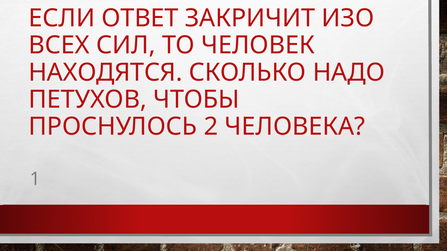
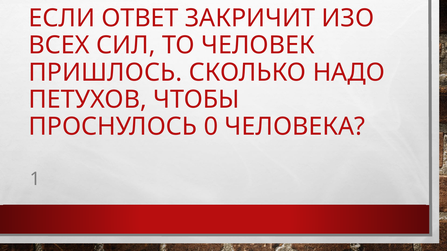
НАХОДЯТСЯ: НАХОДЯТСЯ -> ПРИШЛОСЬ (105, 73)
2: 2 -> 0 (211, 127)
